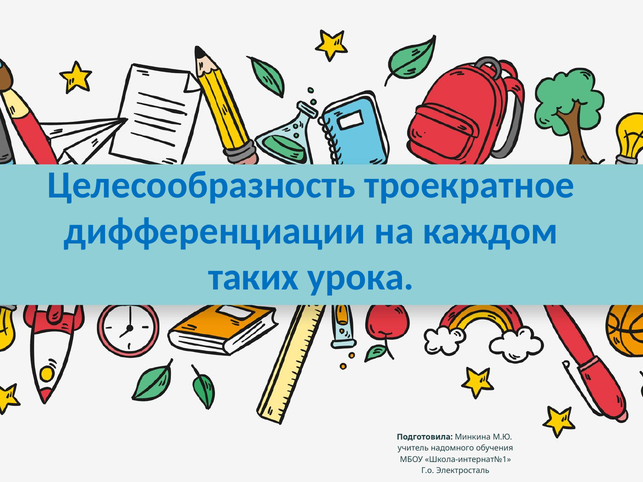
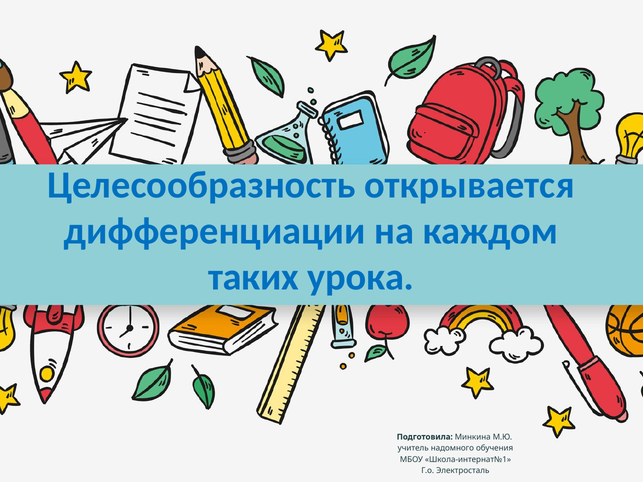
троекратное: троекратное -> открывается (469, 185)
